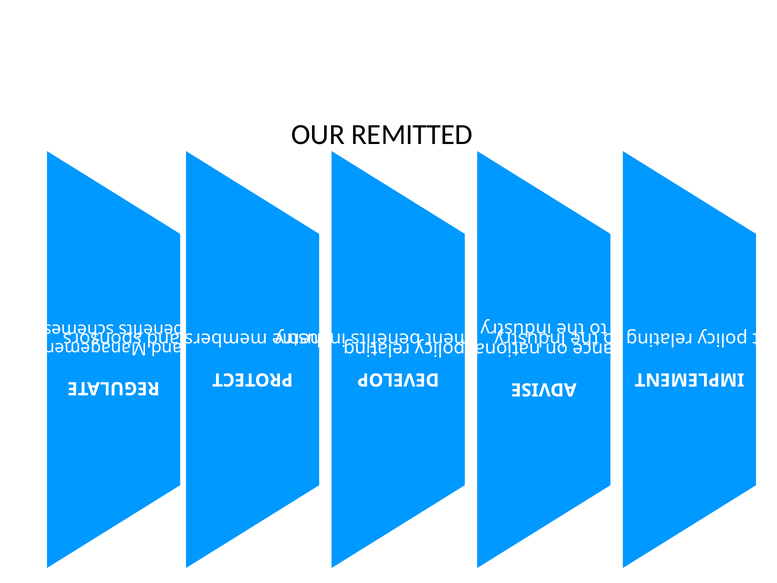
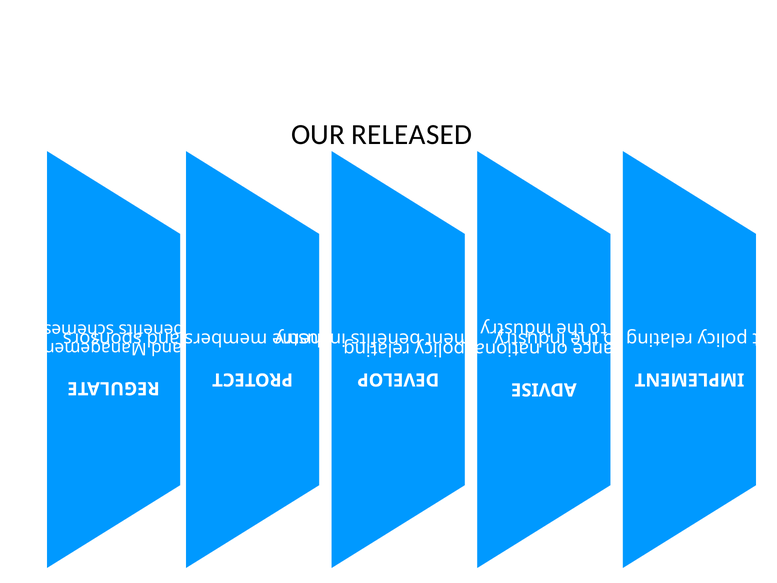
REMITTED: REMITTED -> RELEASED (412, 134)
